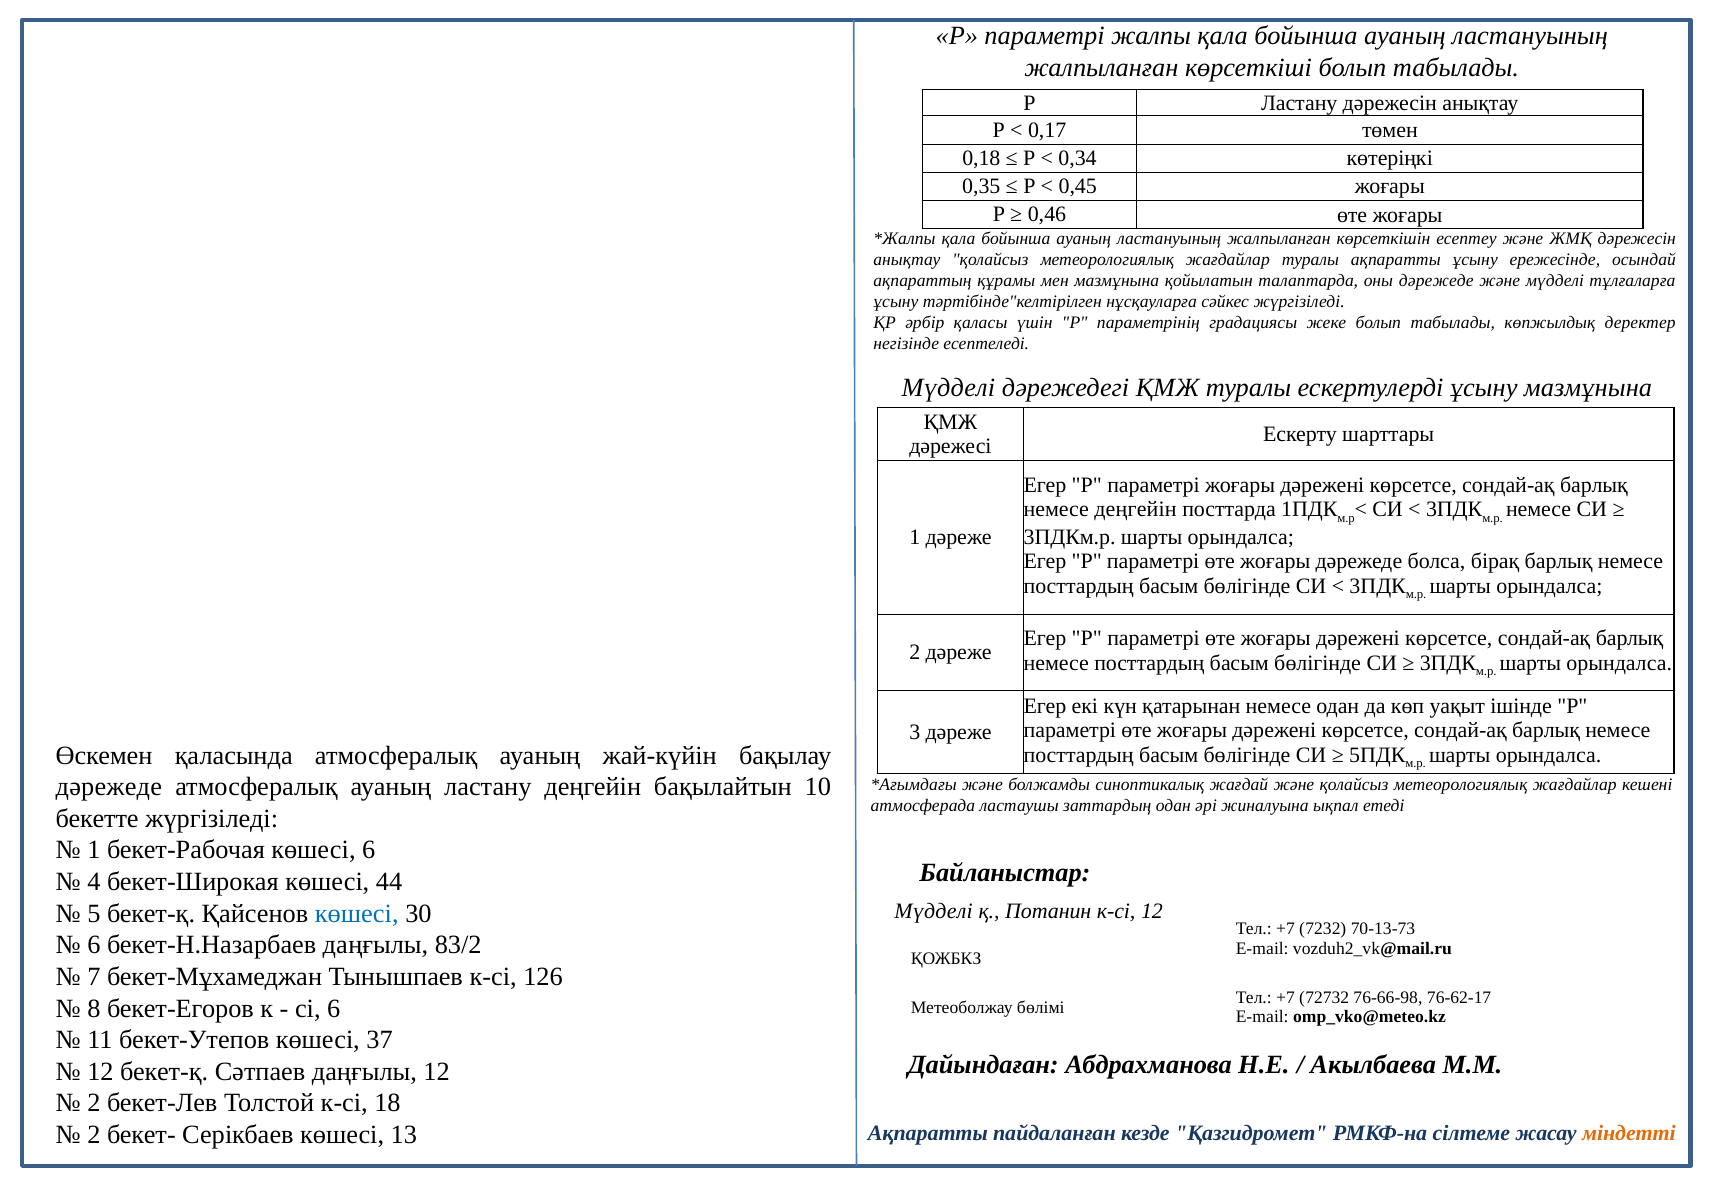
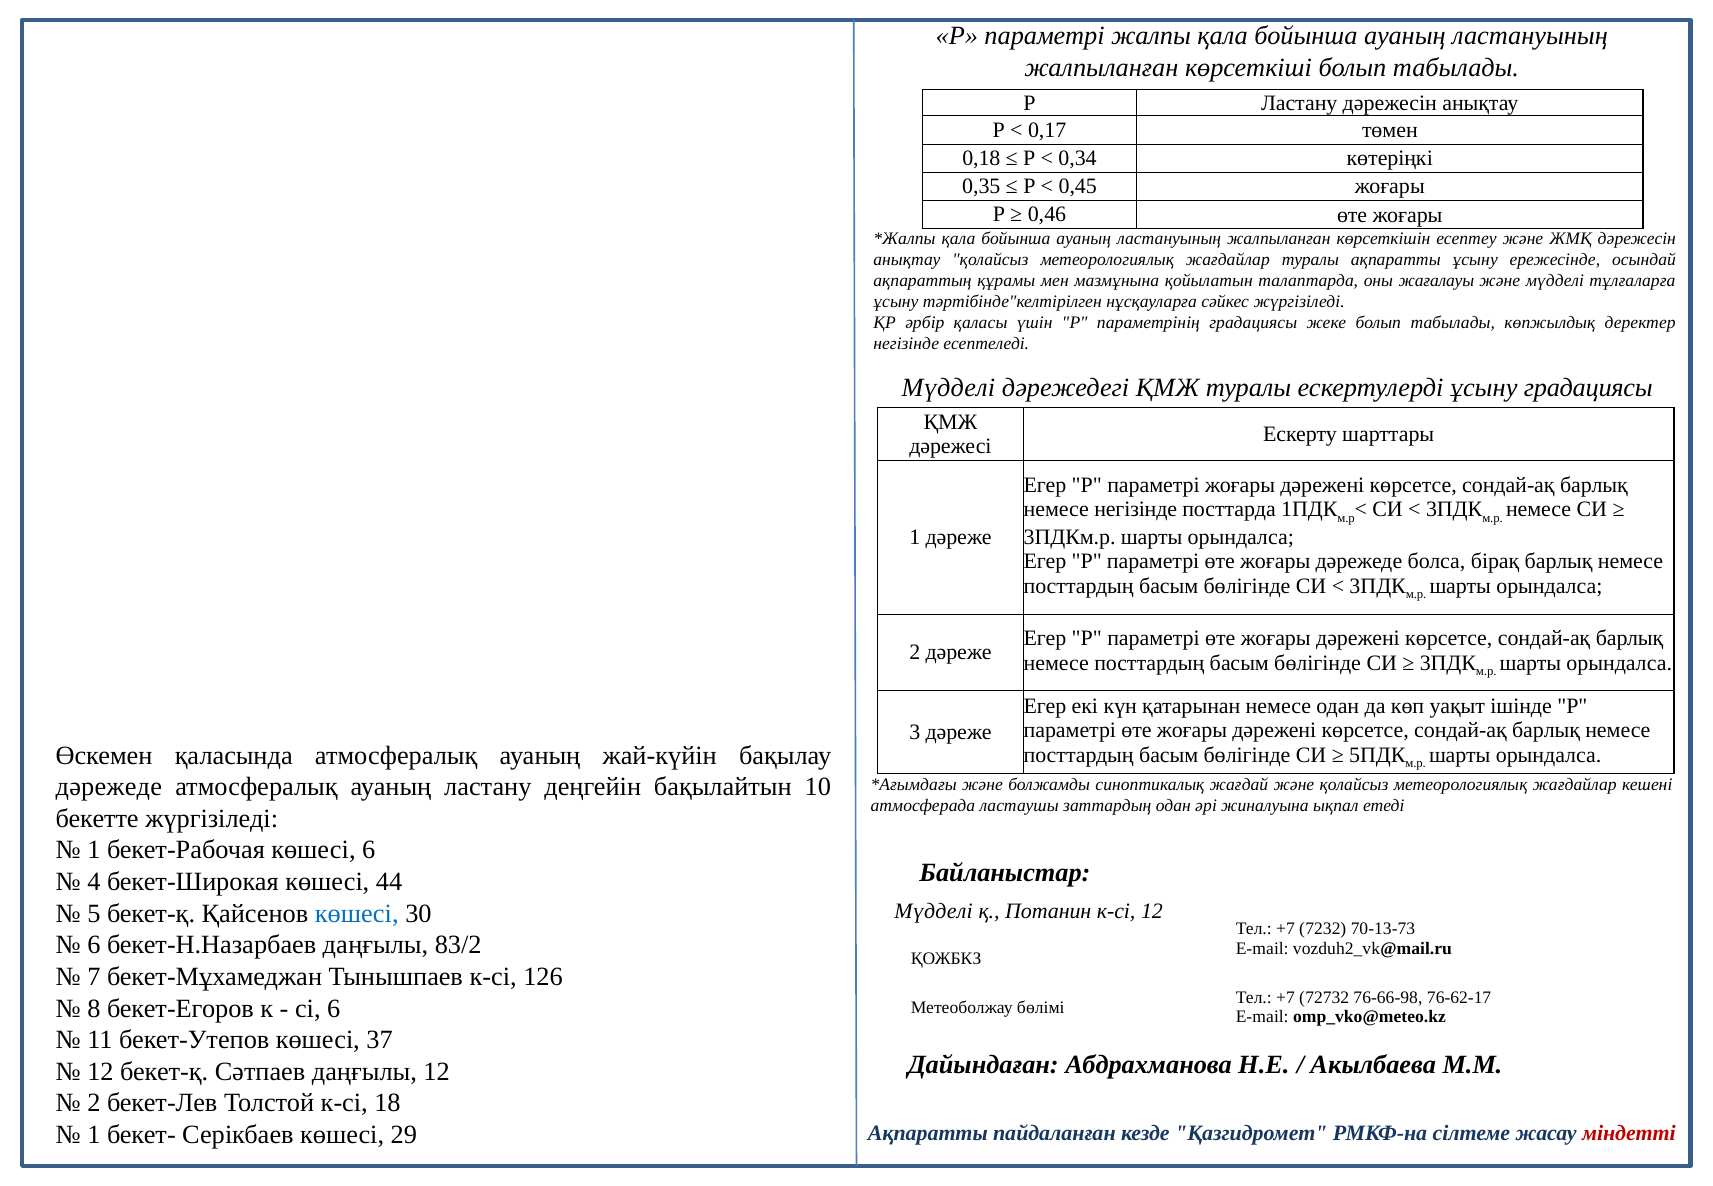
оны дәрежеде: дәрежеде -> жағалауы (1436, 280)
ұсыну мазмұнына: мазмұнына -> градациясы (1588, 388)
немесе деңгейін: деңгейін -> негізінде (1136, 510)
2: 2 -> 1 (94, 1135)
13: 13 -> 29 (404, 1135)
міндетті colour: orange -> red (1629, 1134)
